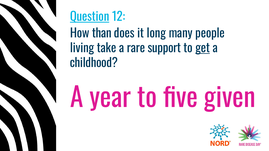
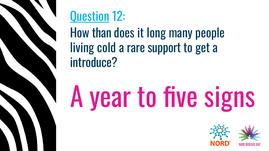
take: take -> cold (107, 48)
get underline: present -> none (203, 48)
childhood: childhood -> introduce (94, 63)
given: given -> signs (230, 98)
